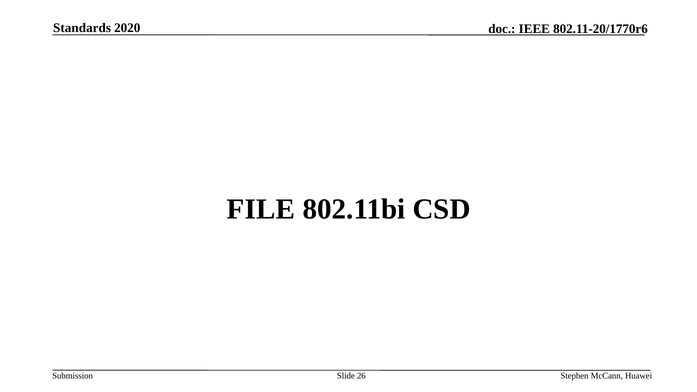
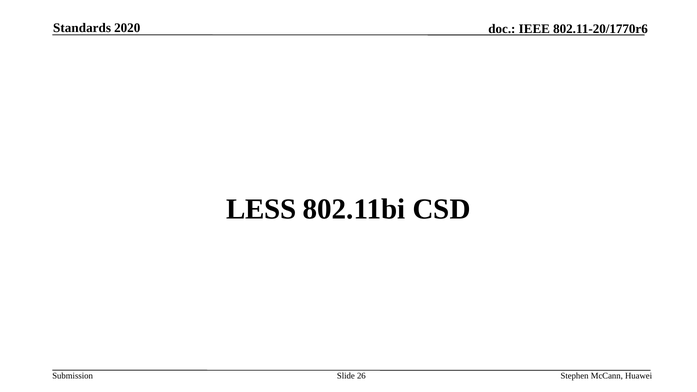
FILE: FILE -> LESS (261, 209)
